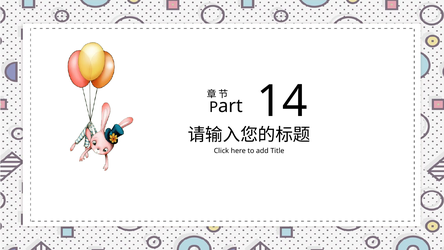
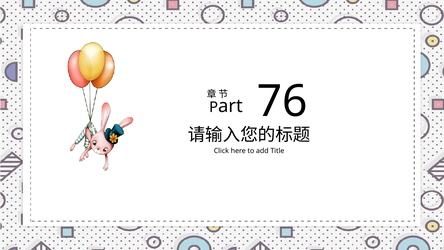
14: 14 -> 76 (282, 101)
